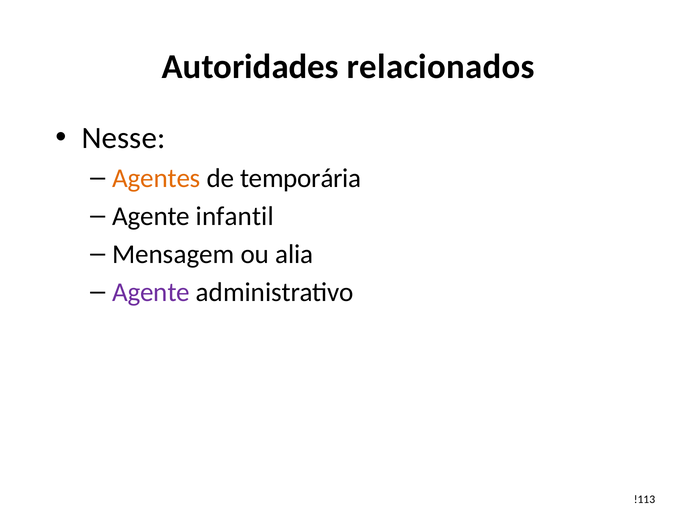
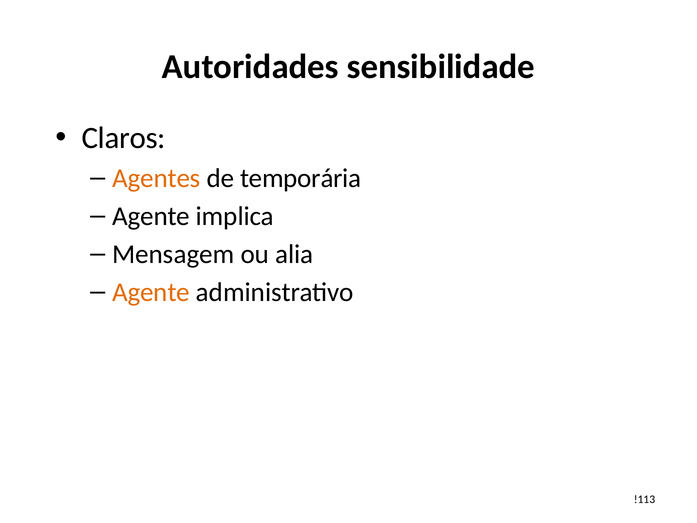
relacionados: relacionados -> sensibilidade (441, 67)
Nesse: Nesse -> Claros (124, 138)
infantil: infantil -> implica (235, 216)
Agente colour: purple -> orange (151, 292)
